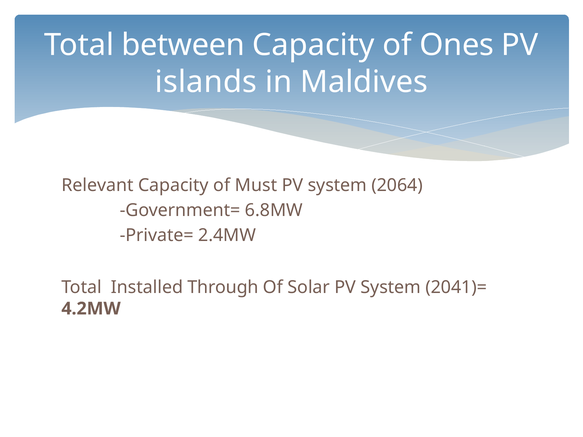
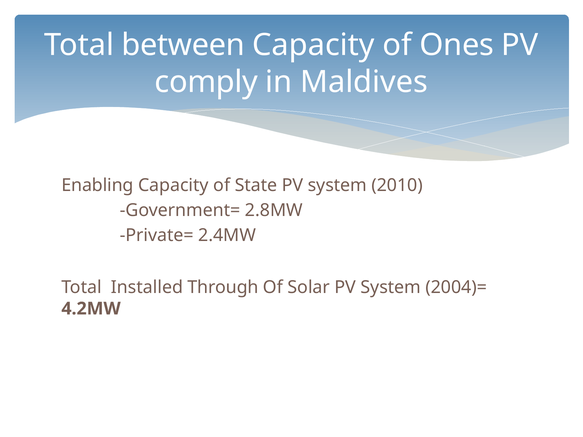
islands: islands -> comply (206, 82)
Relevant: Relevant -> Enabling (97, 185)
Must: Must -> State (256, 185)
2064: 2064 -> 2010 (397, 185)
6.8MW: 6.8MW -> 2.8MW (274, 210)
2041)=: 2041)= -> 2004)= (456, 287)
